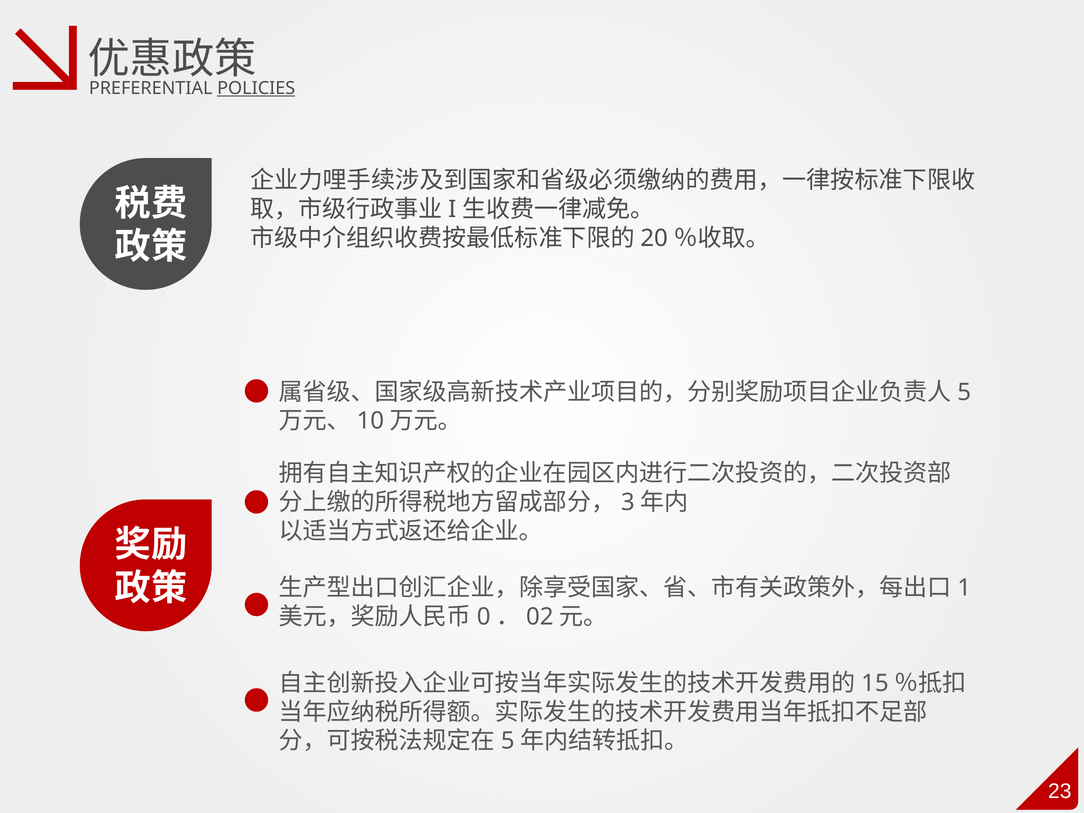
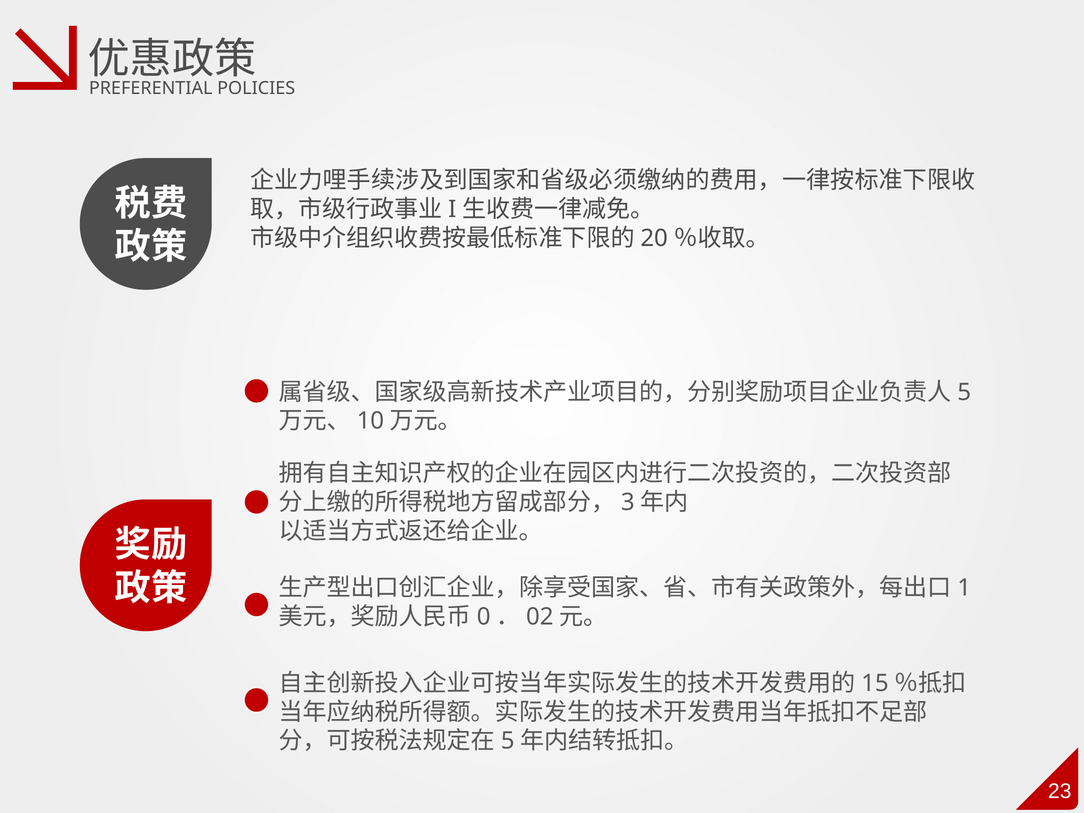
POLICIES underline: present -> none (256, 88)
